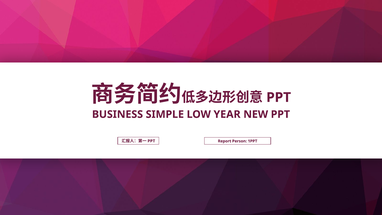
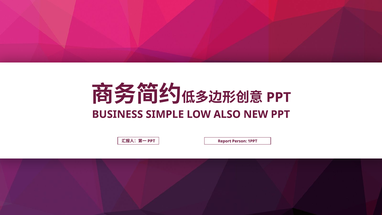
YEAR: YEAR -> ALSO (227, 114)
